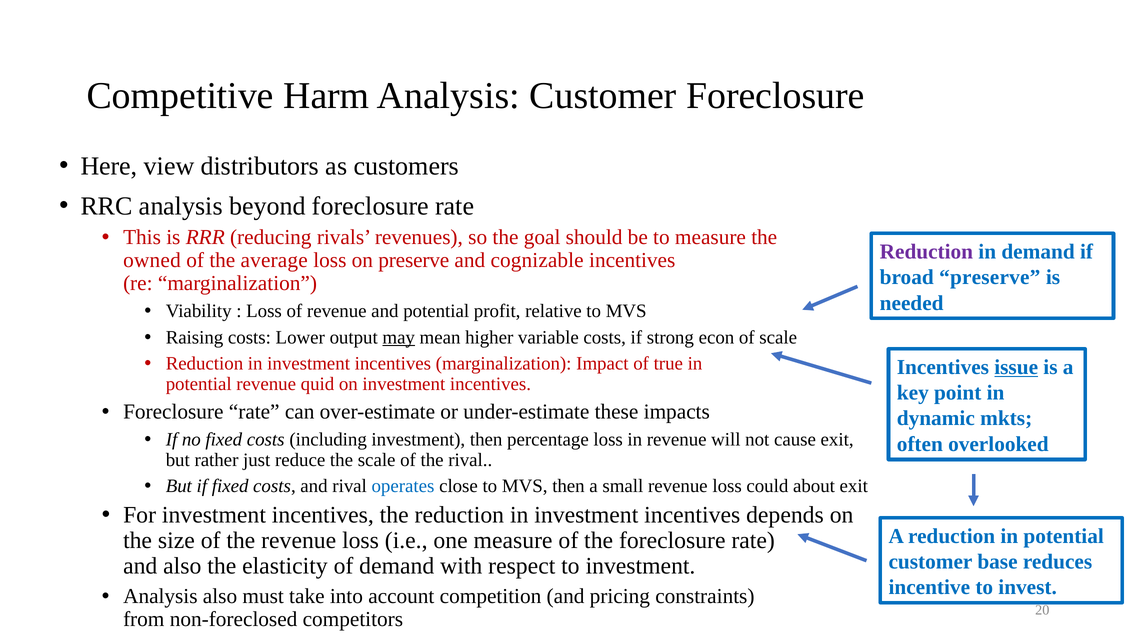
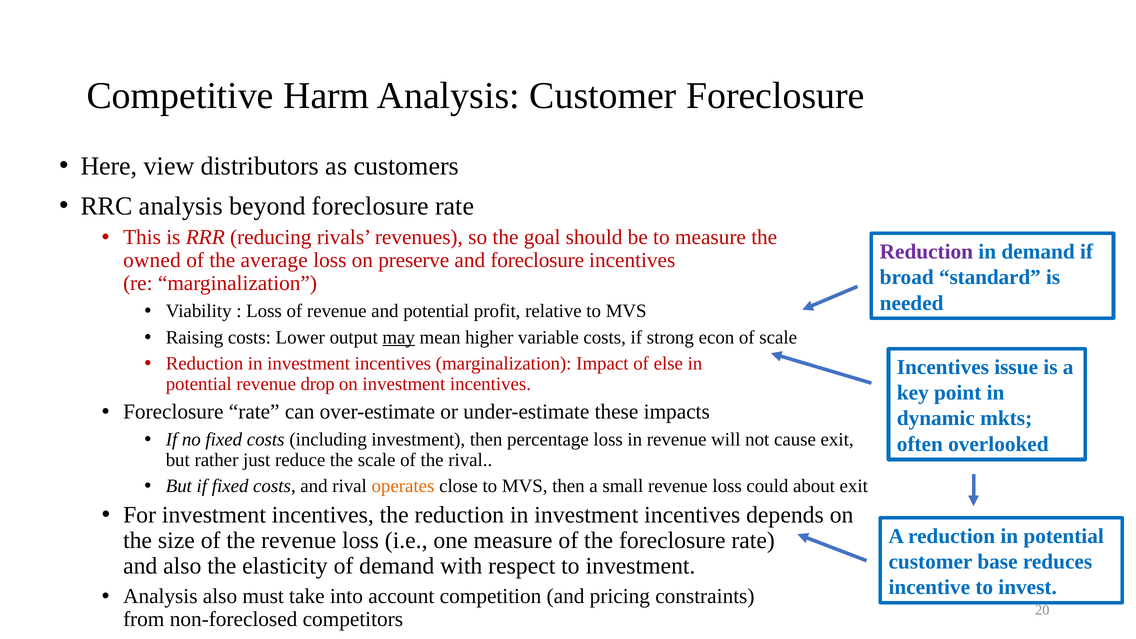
and cognizable: cognizable -> foreclosure (537, 260)
broad preserve: preserve -> standard (990, 277)
true: true -> else (668, 364)
issue underline: present -> none (1016, 367)
quid: quid -> drop (318, 384)
operates colour: blue -> orange (403, 486)
